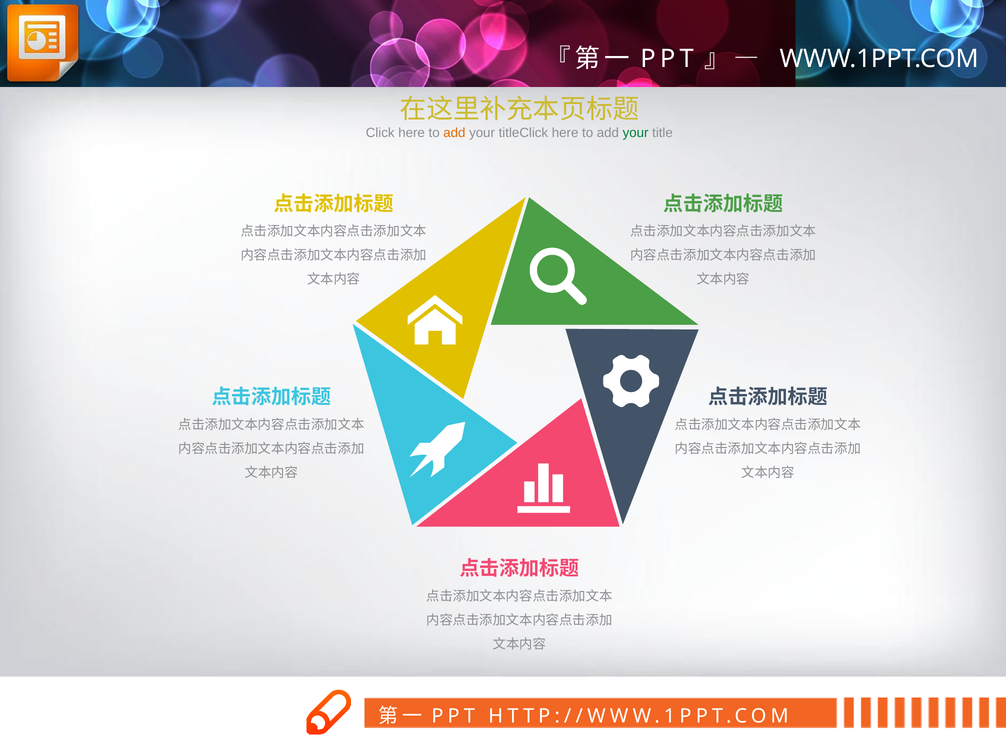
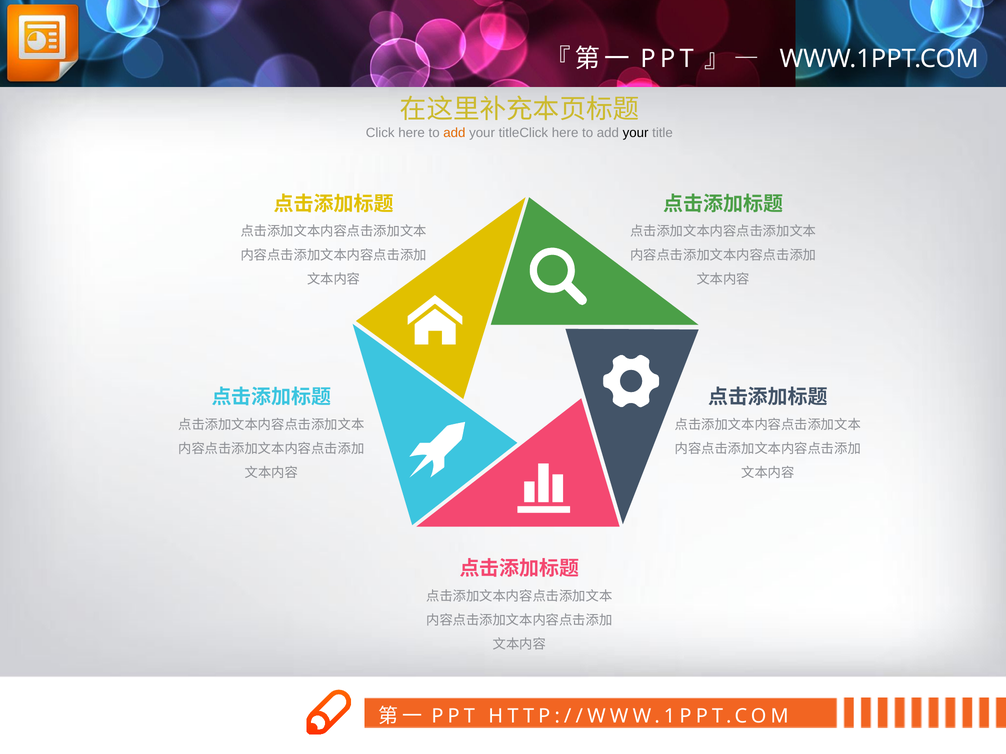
your colour: green -> black (636, 133)
